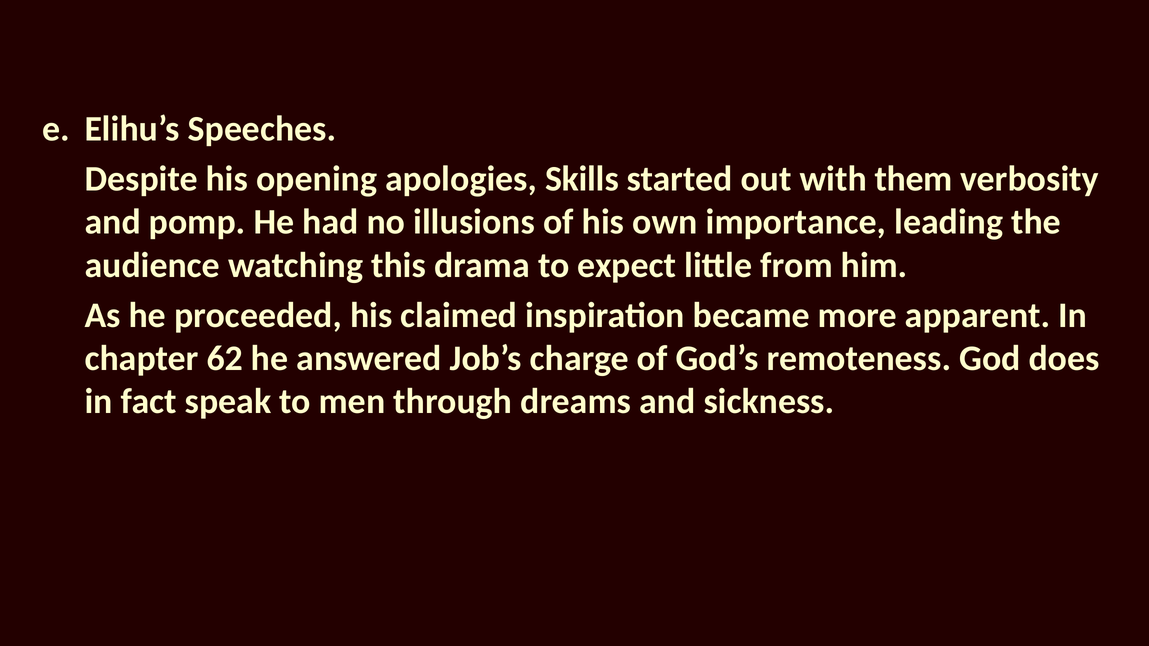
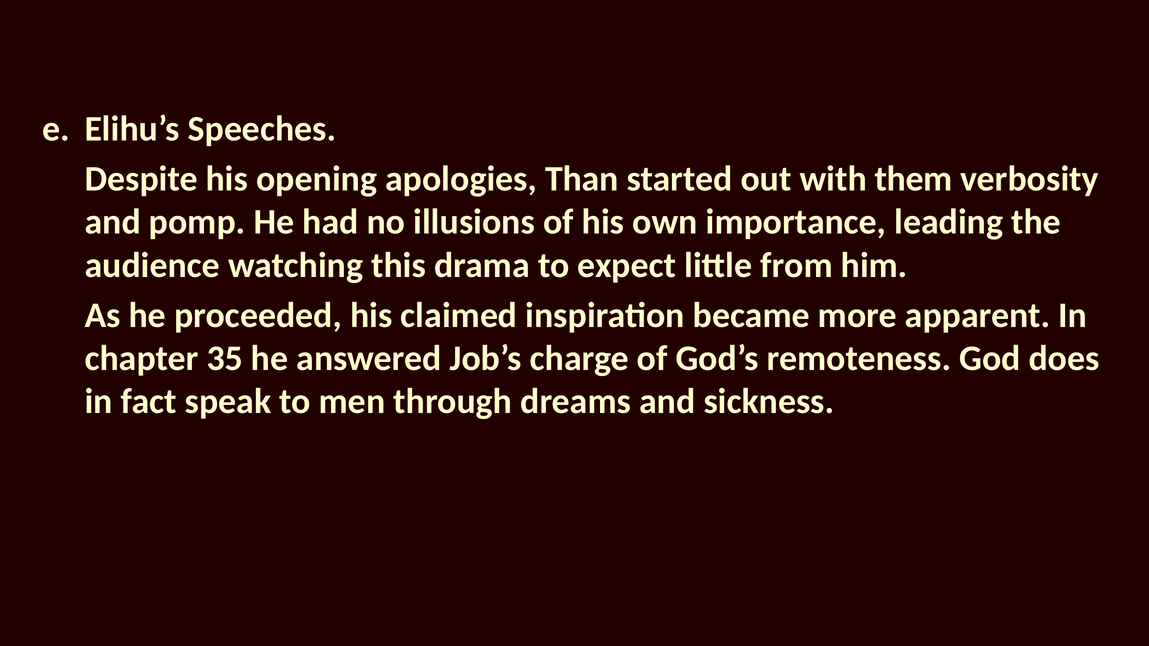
Skills: Skills -> Than (582, 179)
62: 62 -> 35 (225, 359)
